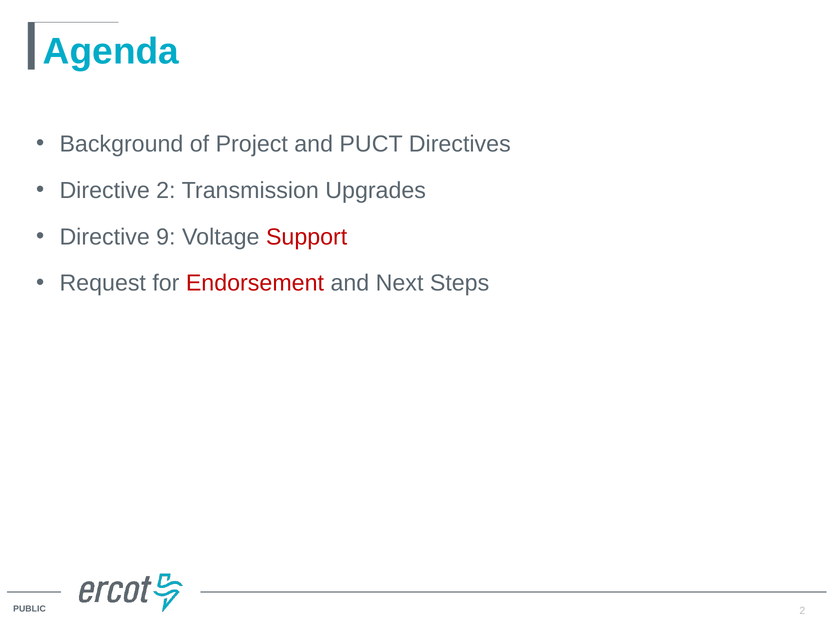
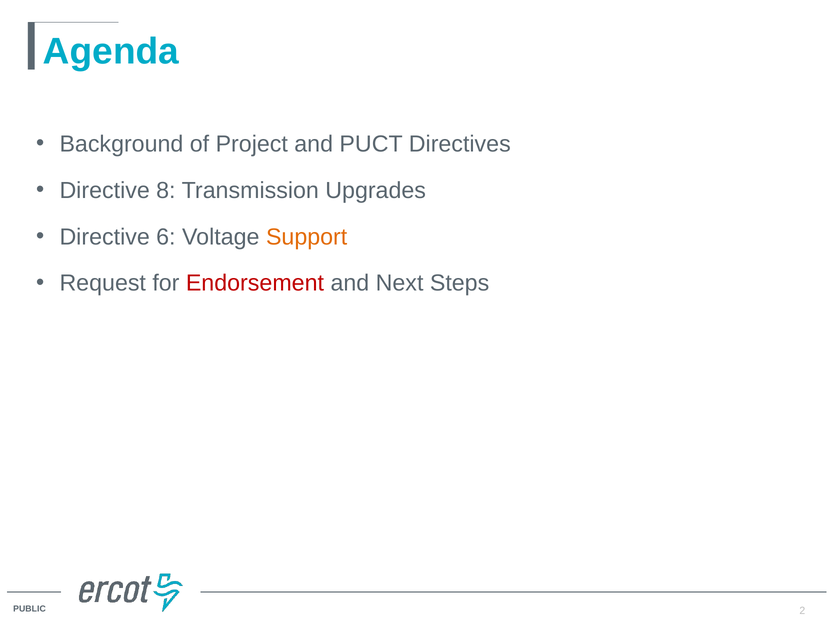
Directive 2: 2 -> 8 (166, 190)
9: 9 -> 6 (166, 237)
Support colour: red -> orange (307, 237)
